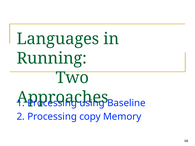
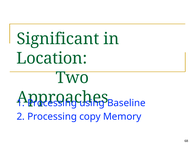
Languages: Languages -> Significant (58, 39)
Running: Running -> Location (52, 58)
